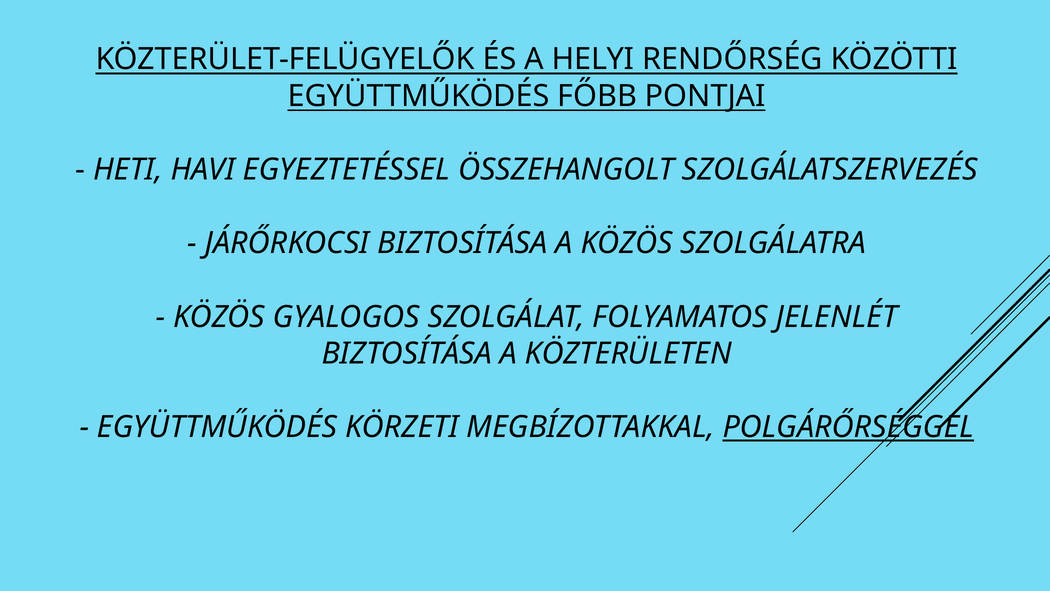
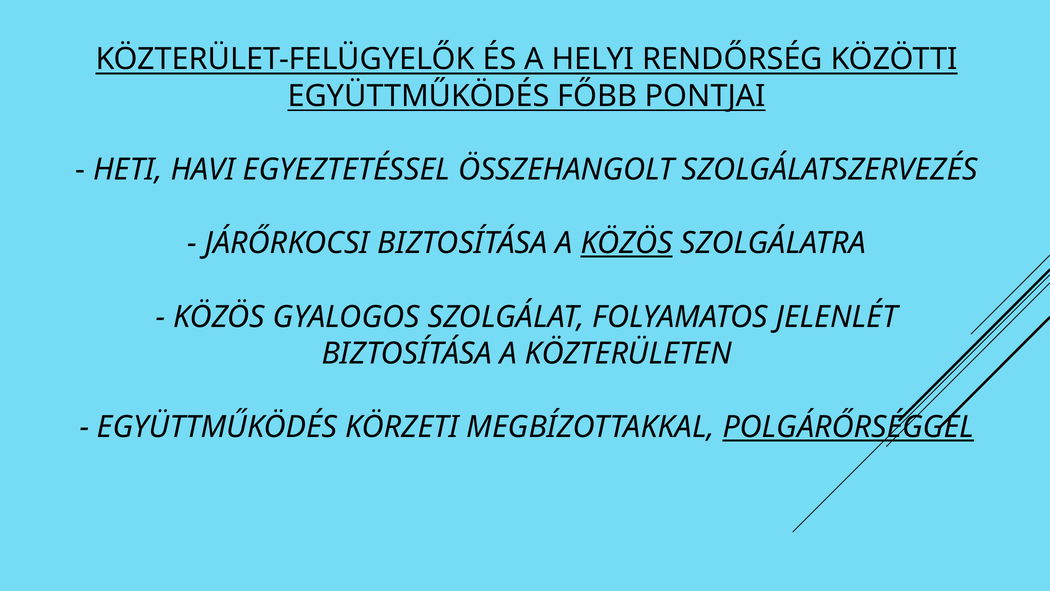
KÖZÖS underline: none -> present (627, 243)
